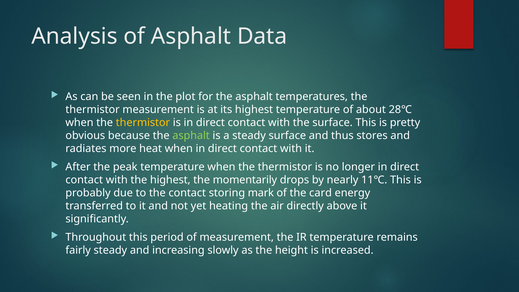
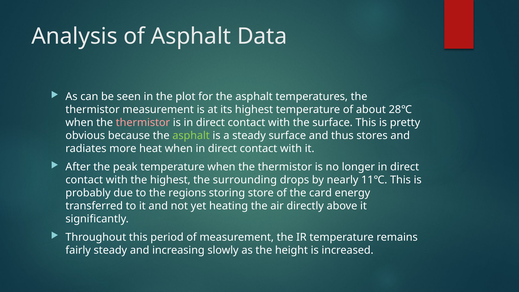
thermistor colour: yellow -> pink (143, 123)
momentarily: momentarily -> surrounding (245, 180)
the contact: contact -> regions (187, 193)
mark: mark -> store (261, 193)
